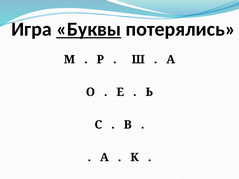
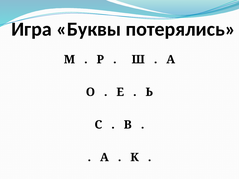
Буквы underline: present -> none (89, 29)
